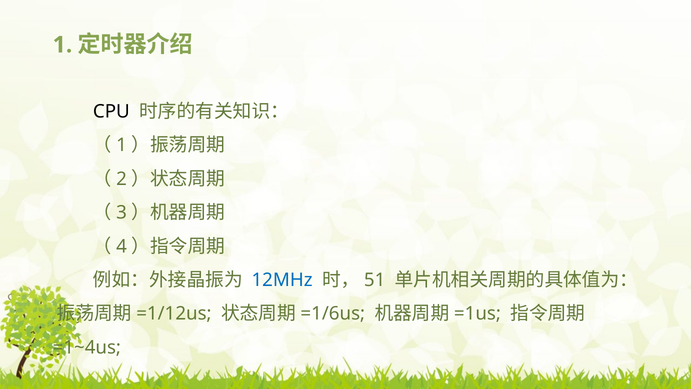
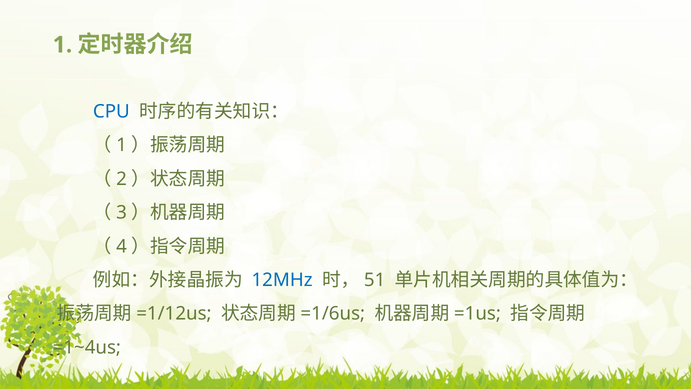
CPU colour: black -> blue (111, 111)
